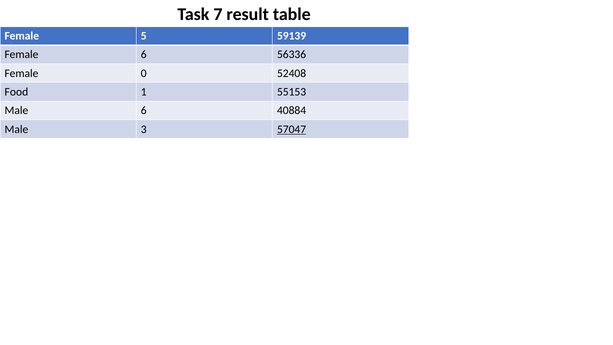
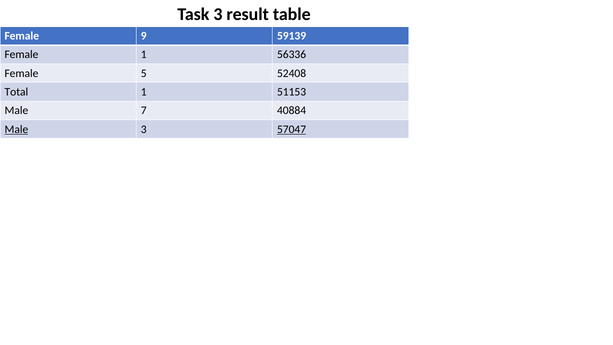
Task 7: 7 -> 3 (218, 14)
5: 5 -> 9 (144, 36)
Female 6: 6 -> 1 (144, 55)
0: 0 -> 5 (144, 73)
Food: Food -> Total (16, 92)
55153: 55153 -> 51153 (292, 92)
Male 6: 6 -> 7 (144, 111)
Male underline: none -> present (16, 129)
